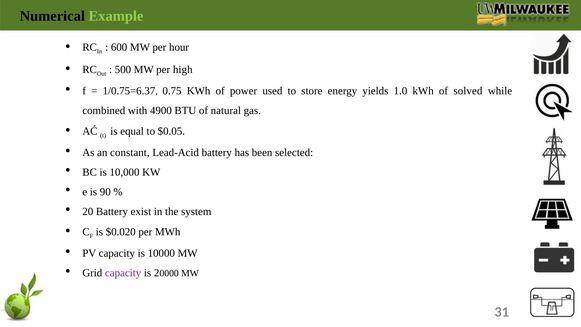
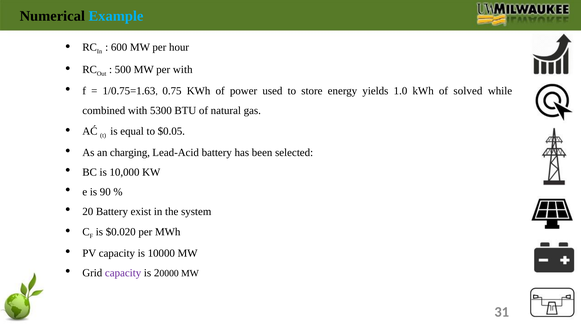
Example colour: light green -> light blue (116, 16)
per high: high -> with (183, 70)
1/0.75=6.37: 1/0.75=6.37 -> 1/0.75=1.63 (129, 91)
4900: 4900 -> 5300 (161, 111)
constant: constant -> charging (130, 152)
